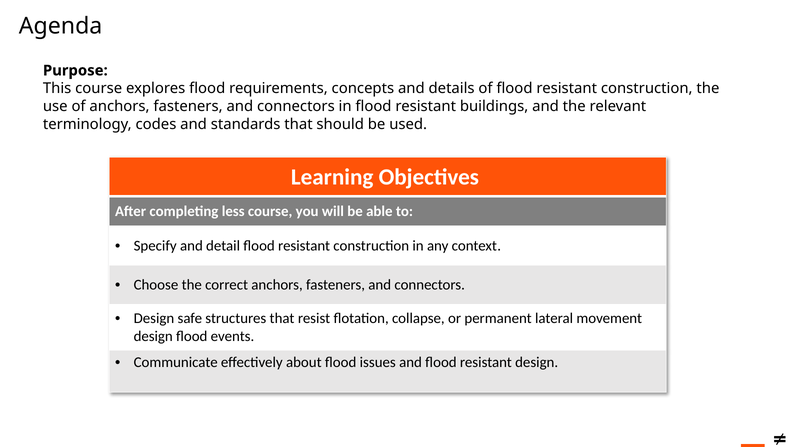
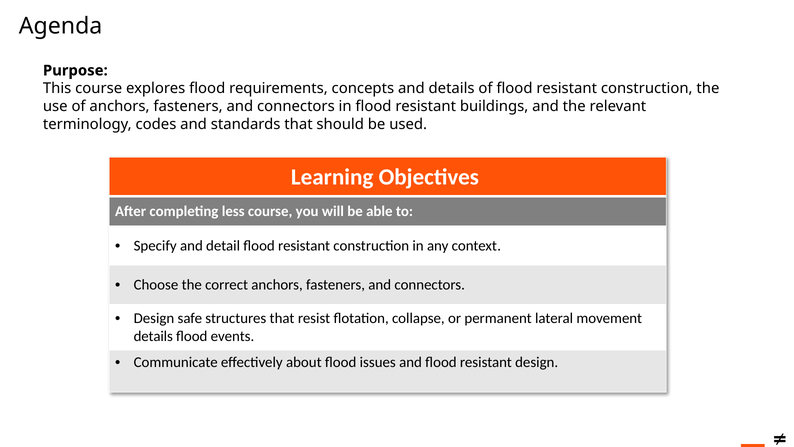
design: design -> details (153, 336)
